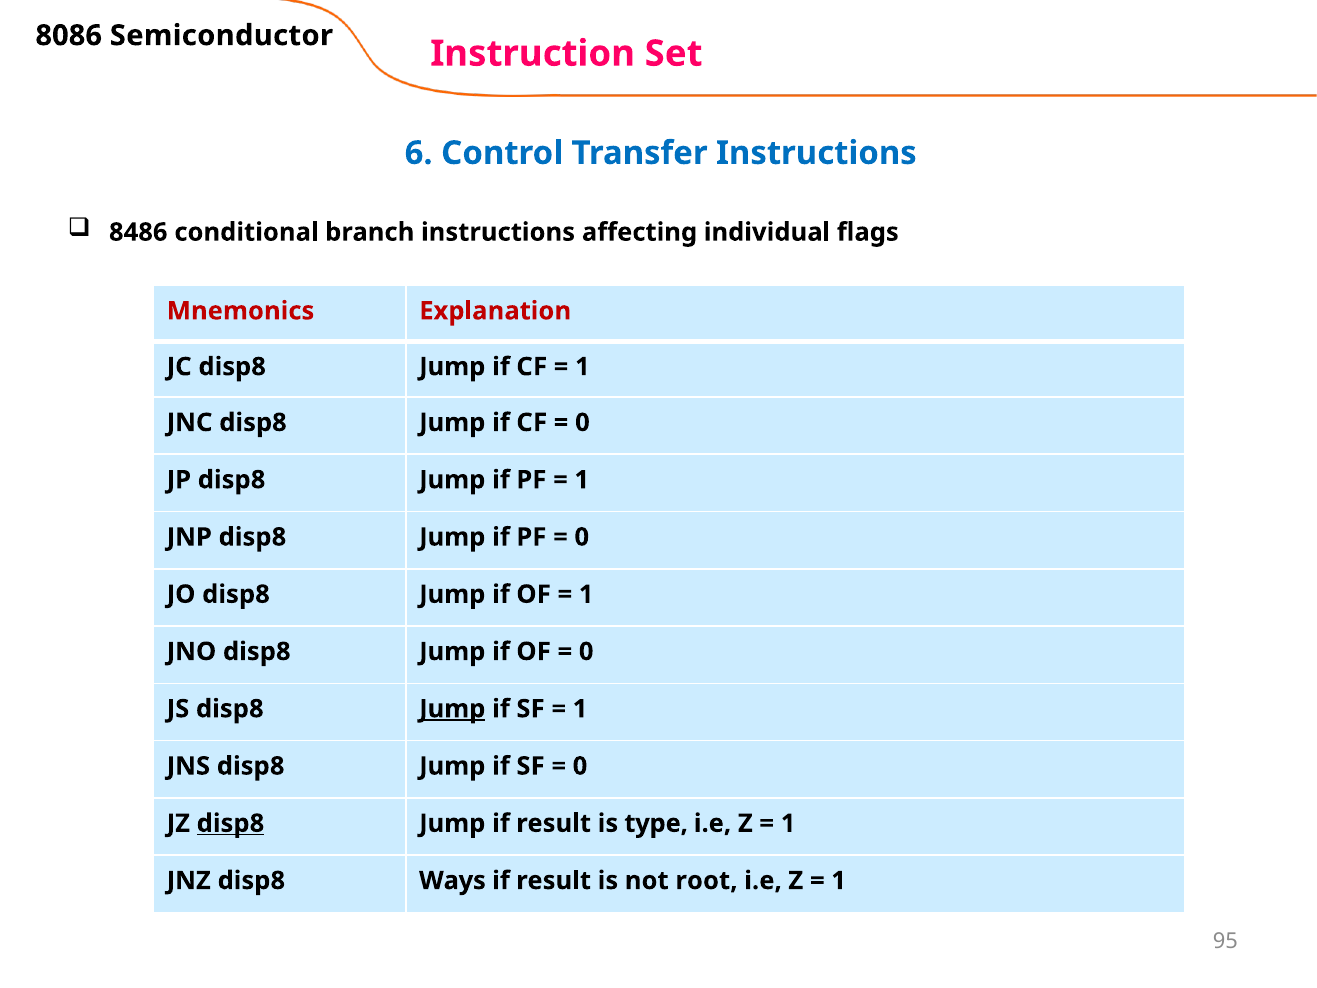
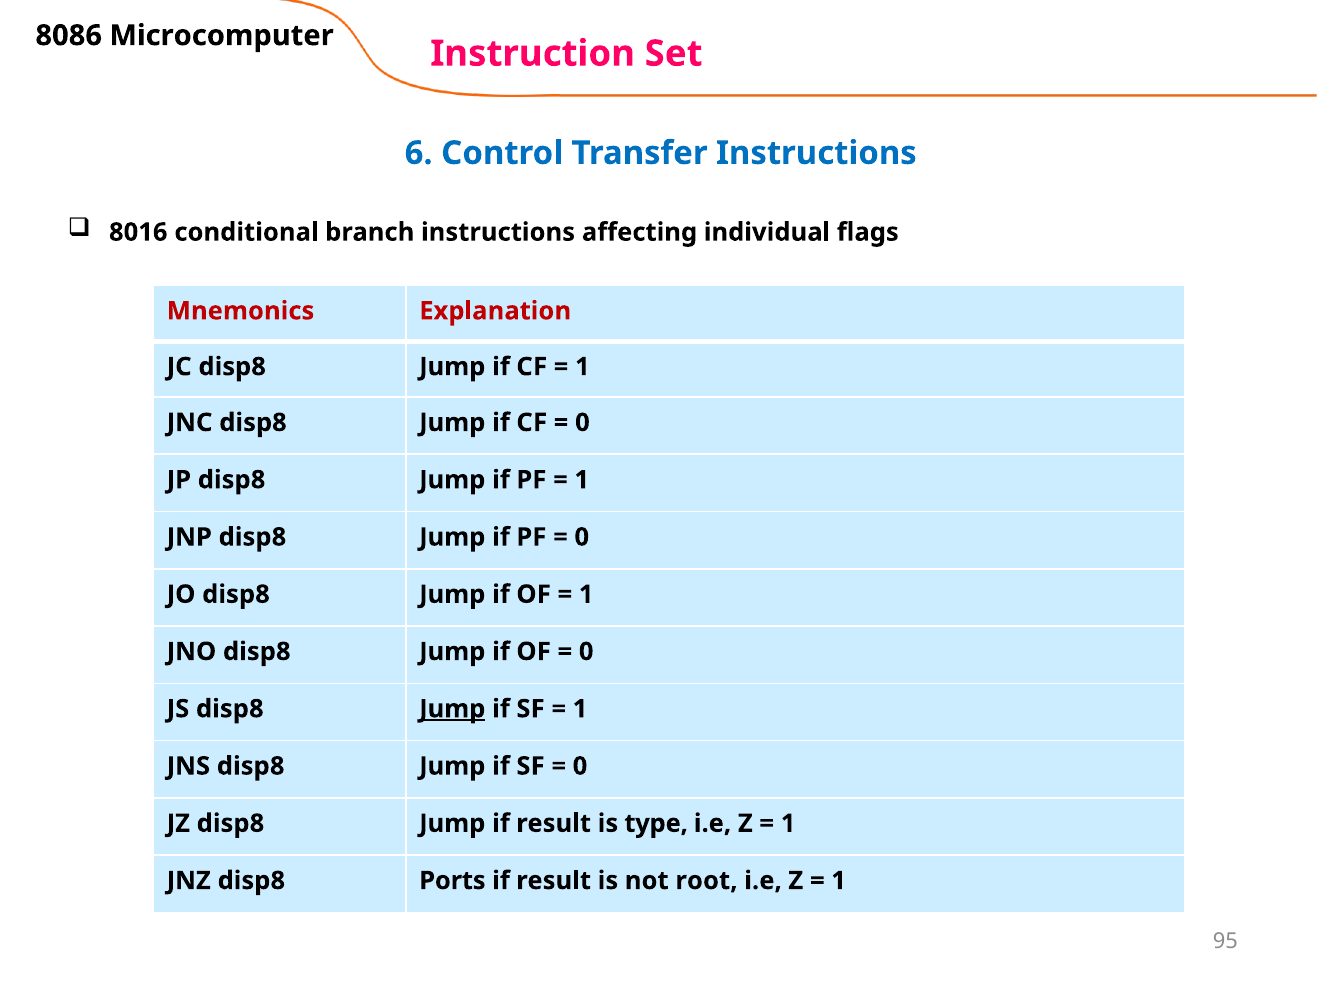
Semiconductor: Semiconductor -> Microcomputer (222, 36)
8486: 8486 -> 8016 (138, 232)
disp8 underline: present -> none (230, 823)
Ways: Ways -> Ports (452, 880)
